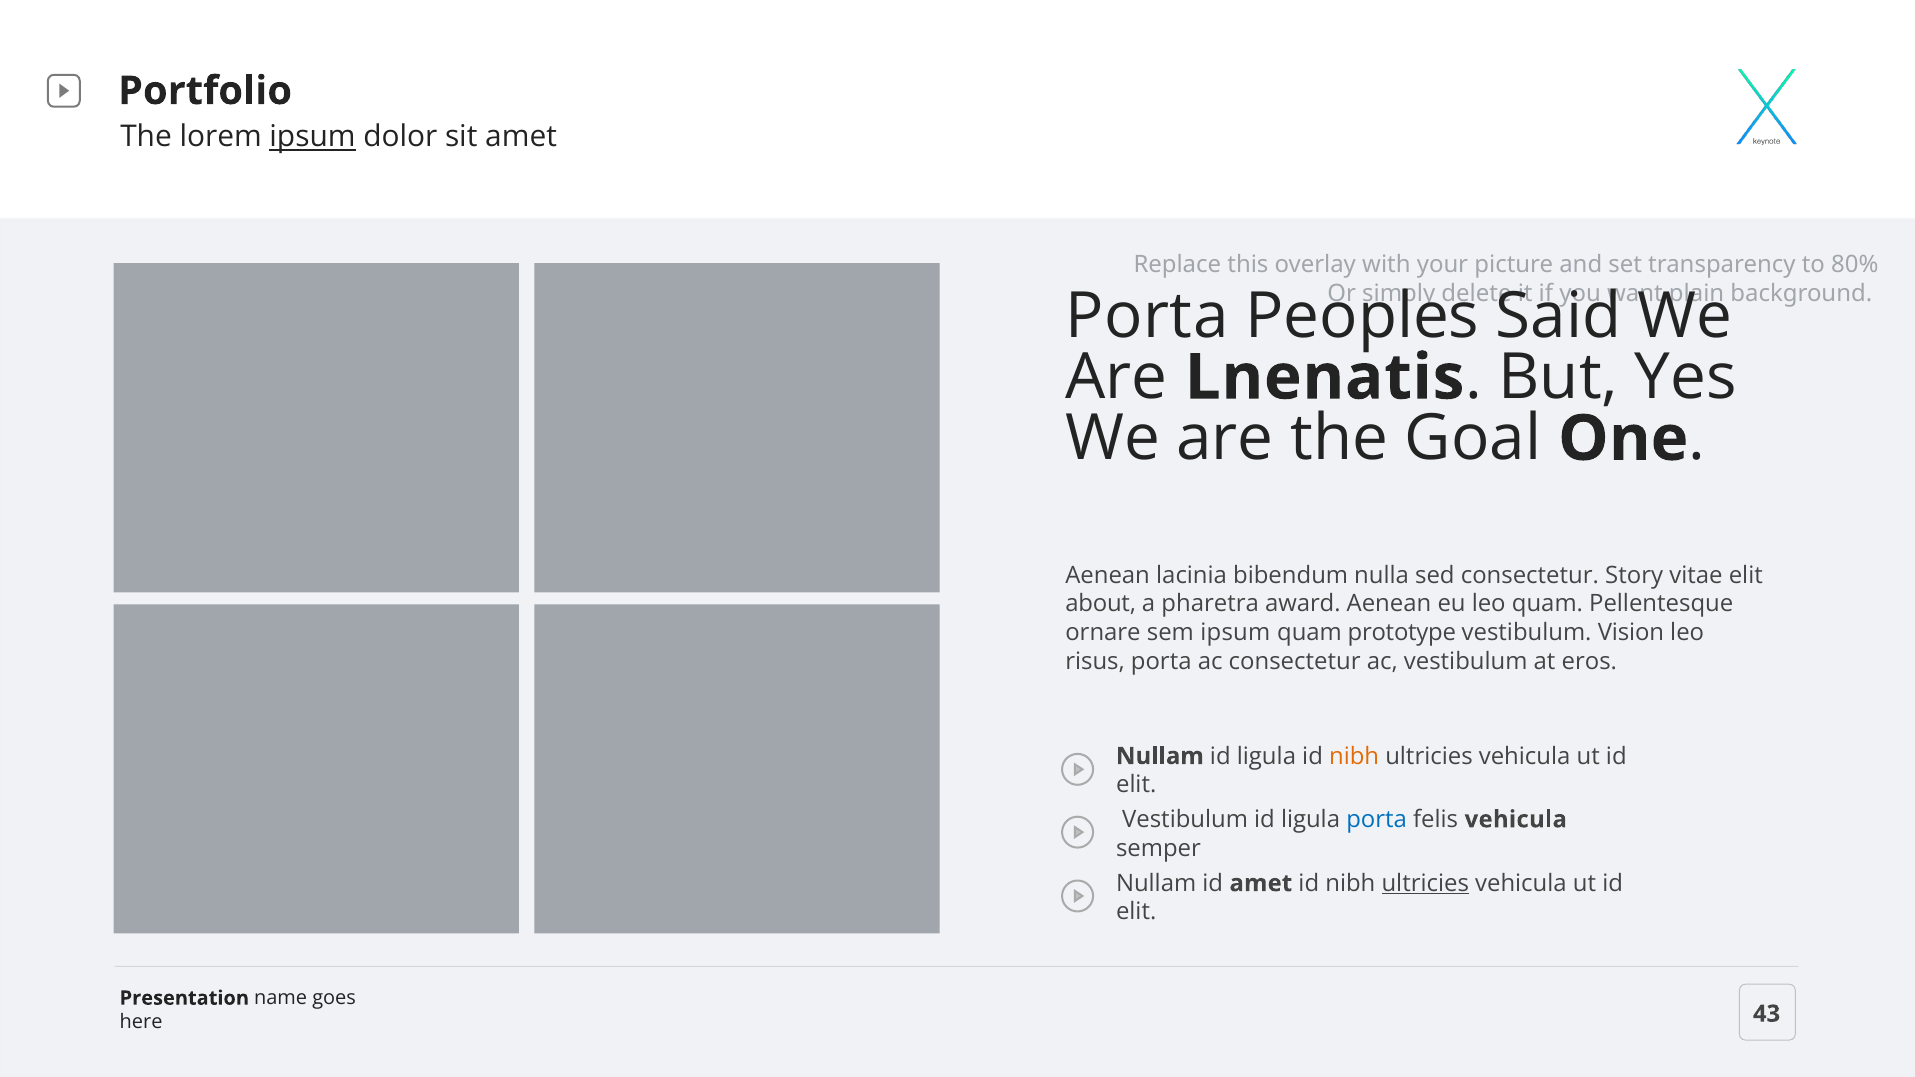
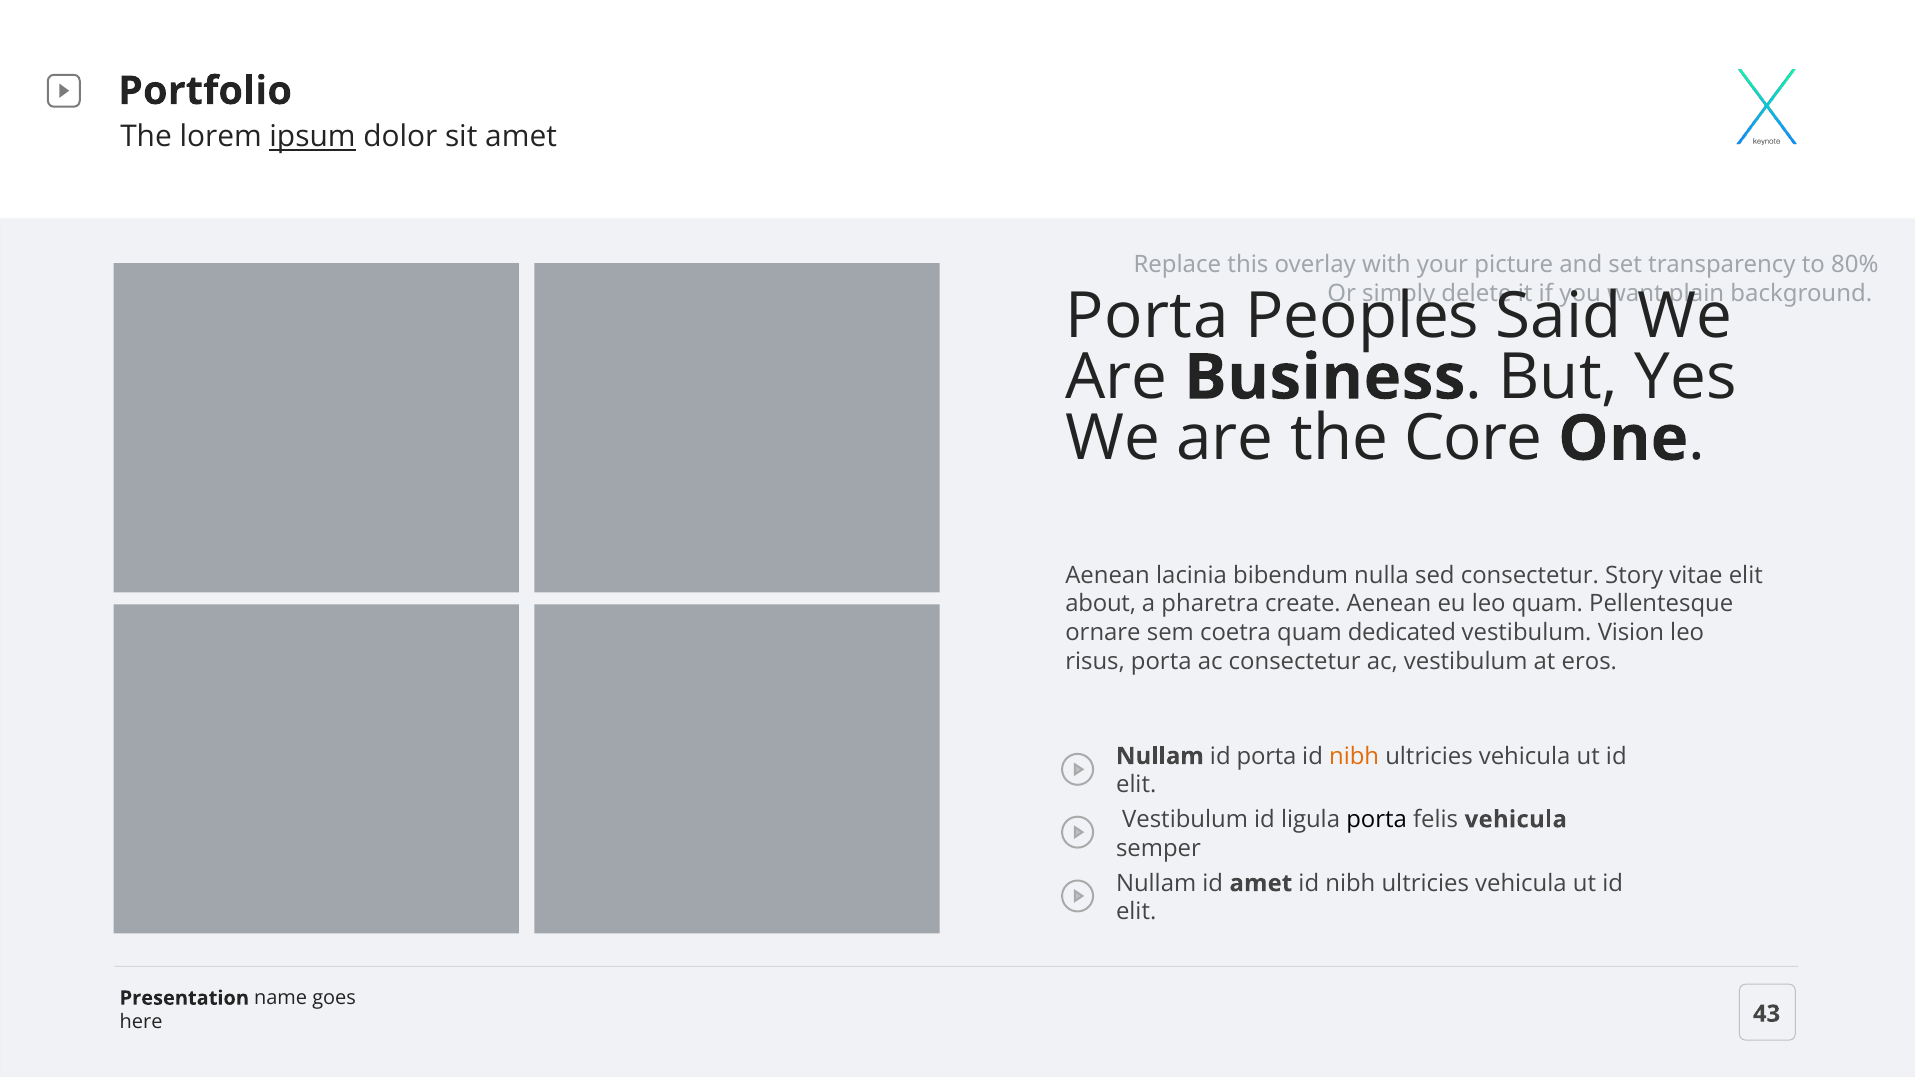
Lnenatis: Lnenatis -> Business (1325, 378)
Goal: Goal -> Core (1473, 439)
award: award -> create (1303, 604)
sem ipsum: ipsum -> coetra (1235, 633)
prototype: prototype -> dedicated (1402, 633)
Nullam id ligula: ligula -> porta (1267, 756)
porta colour: blue -> black (1377, 820)
ultricies underline: present -> none (1425, 883)
